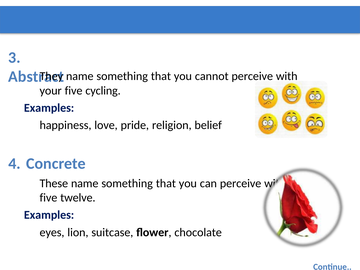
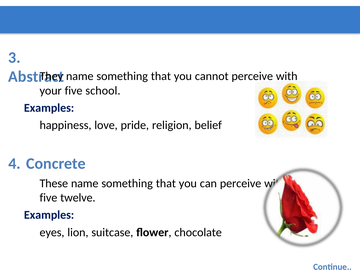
cycling: cycling -> school (103, 91)
